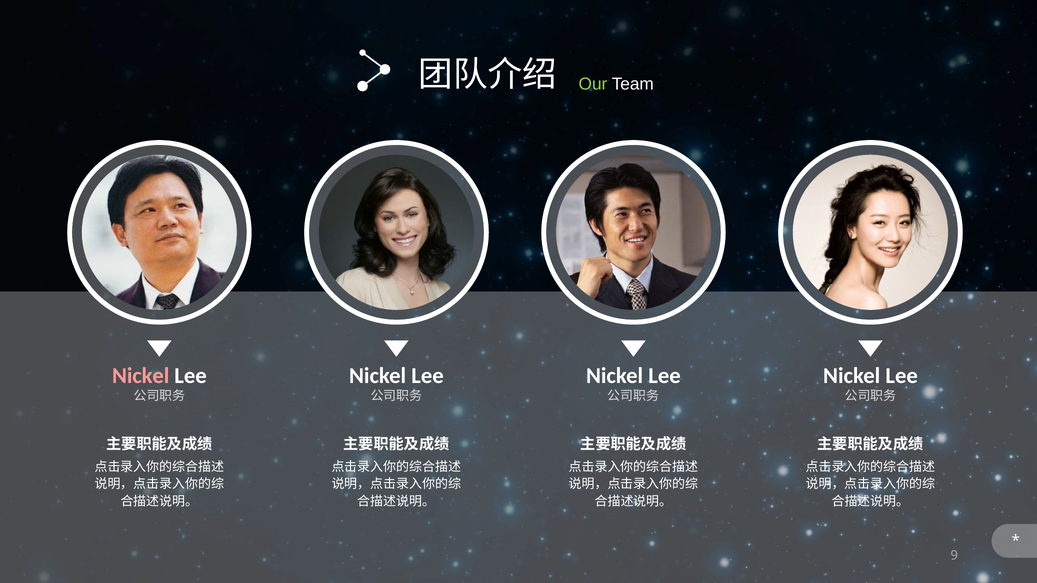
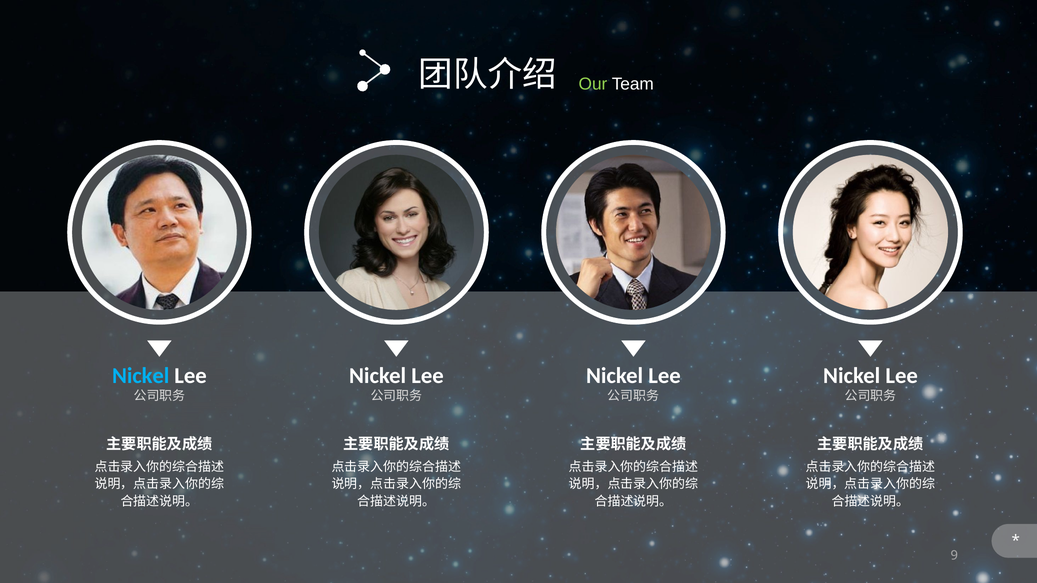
Nickel colour: pink -> light blue (141, 376)
